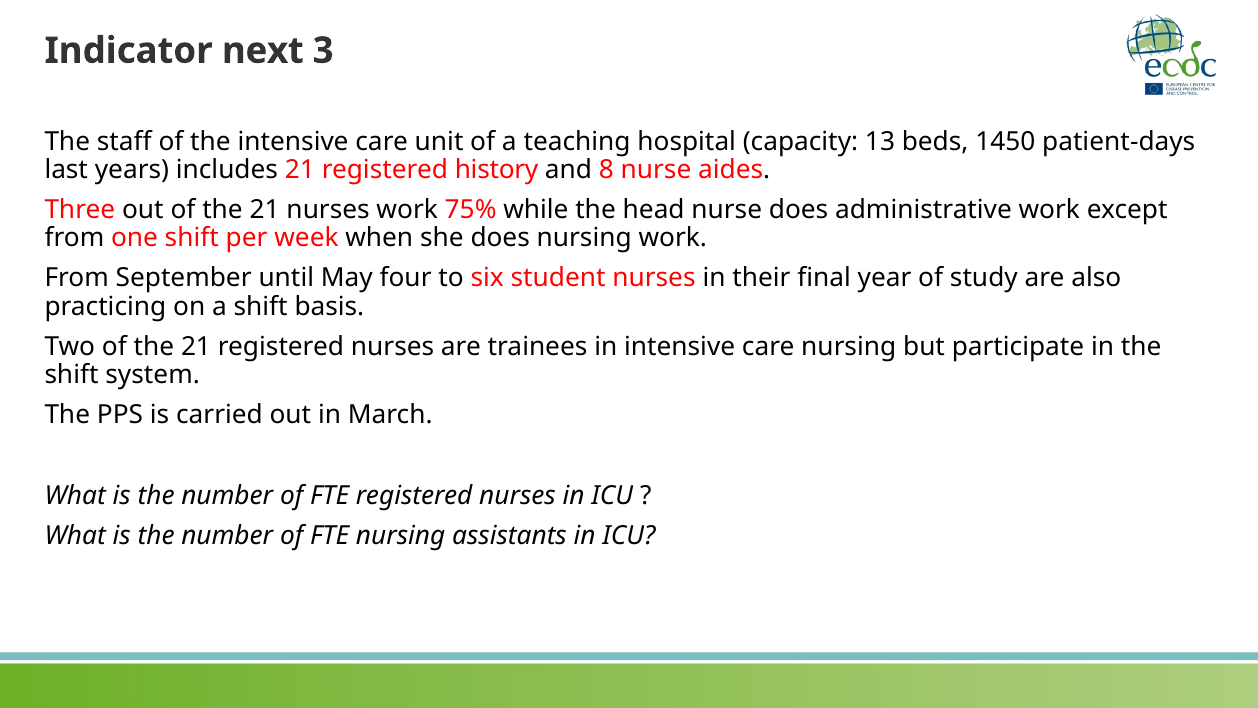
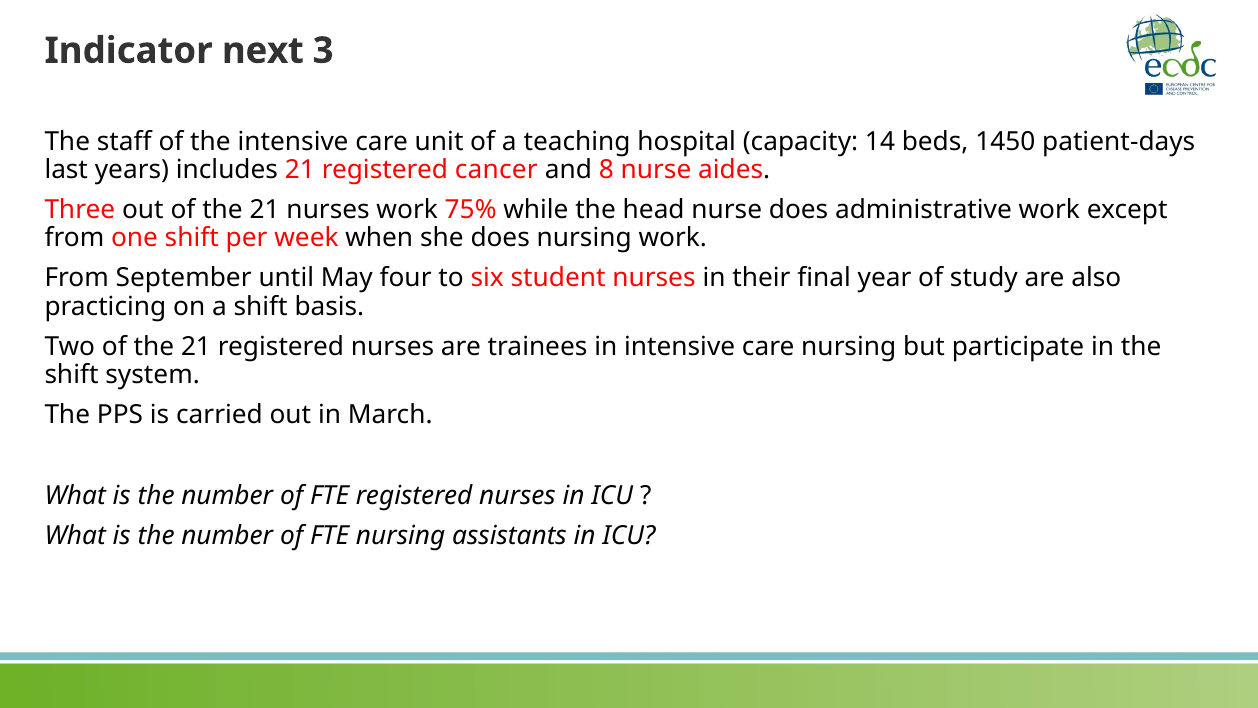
13: 13 -> 14 (880, 141)
history: history -> cancer (496, 170)
